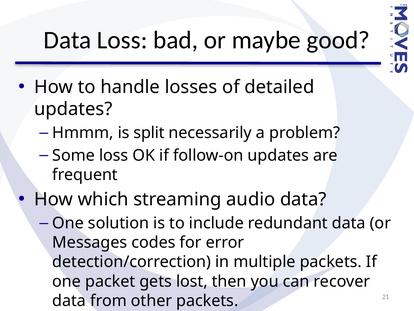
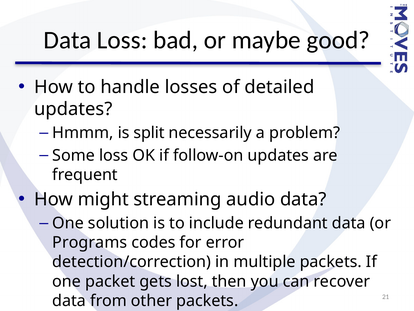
which: which -> might (103, 199)
Messages: Messages -> Programs (90, 242)
